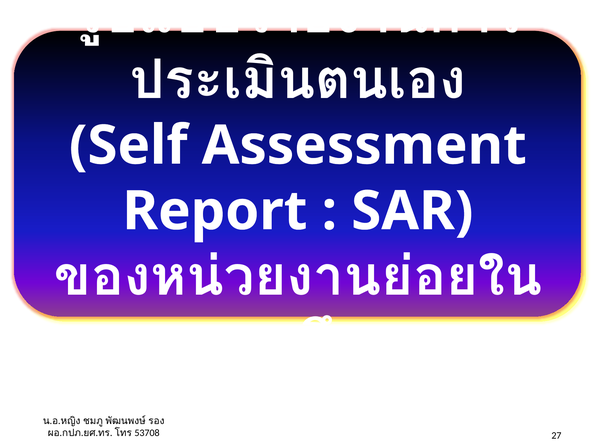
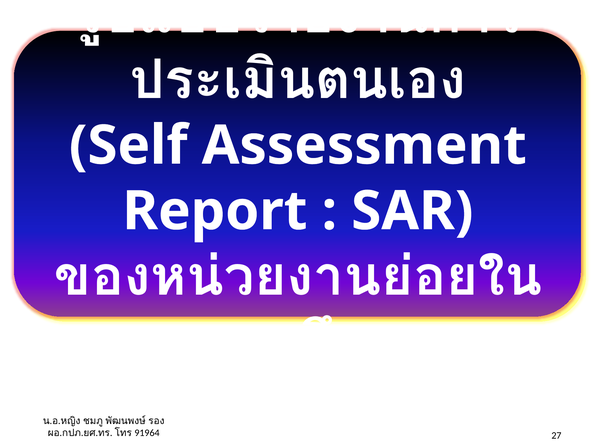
53708: 53708 -> 91964 (147, 433)
